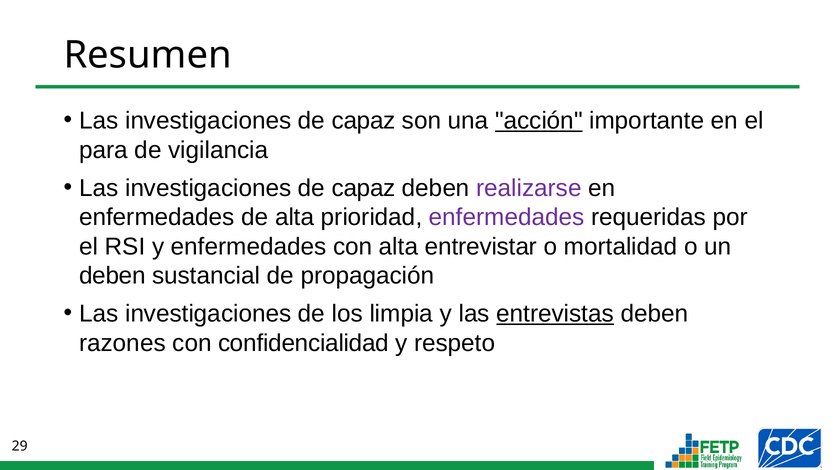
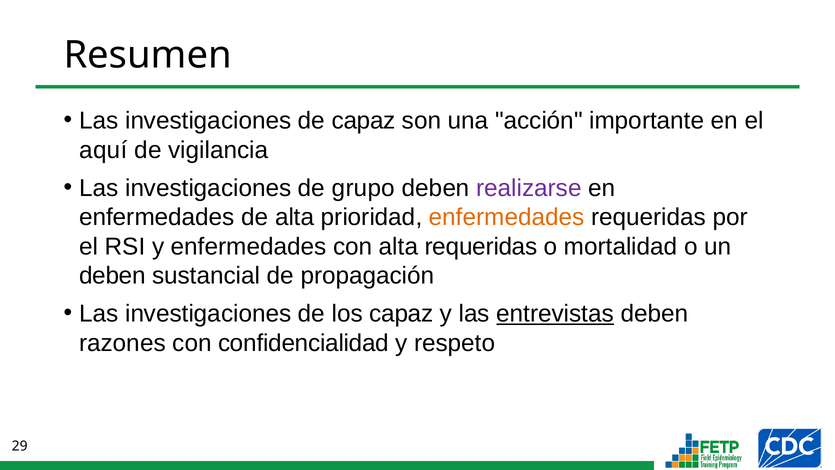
acción underline: present -> none (539, 121)
para: para -> aquí (103, 150)
capaz: capaz -> grupo (363, 188)
enfermedades colour: purple -> orange (507, 217)
alta entrevistar: entrevistar -> requeridas (481, 246)
los limpia: limpia -> capaz (401, 313)
